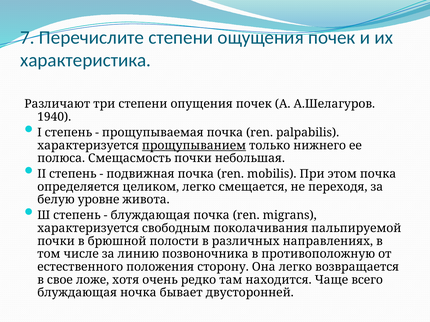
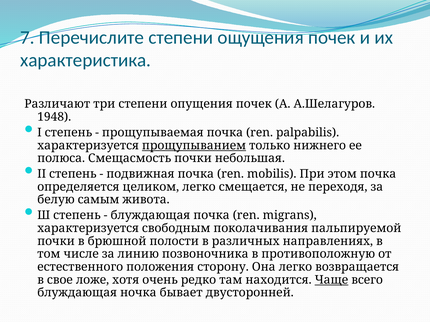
1940: 1940 -> 1948 (54, 117)
уровне: уровне -> самым (99, 200)
Чаще underline: none -> present (331, 280)
